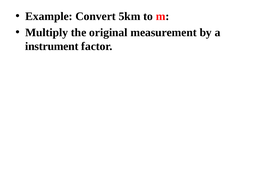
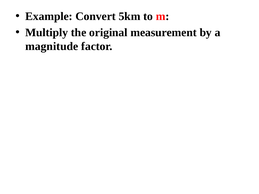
instrument: instrument -> magnitude (52, 46)
